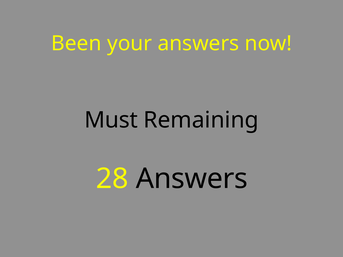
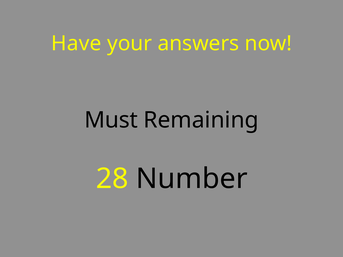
Been: Been -> Have (76, 43)
28 Answers: Answers -> Number (192, 179)
